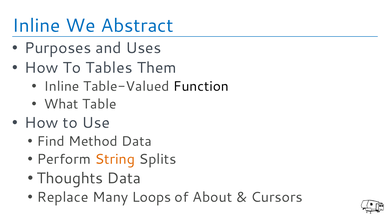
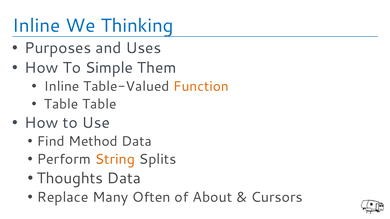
Abstract: Abstract -> Thinking (137, 26)
Tables: Tables -> Simple (109, 68)
Function colour: black -> orange (201, 87)
What: What -> Table (61, 104)
Loops: Loops -> Often (151, 198)
